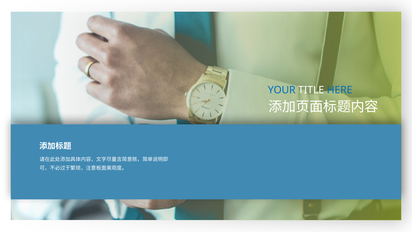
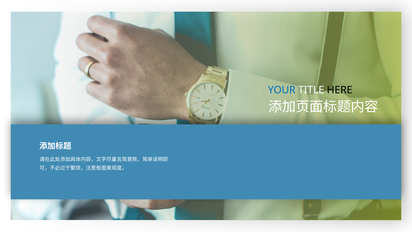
HERE colour: blue -> black (340, 90)
